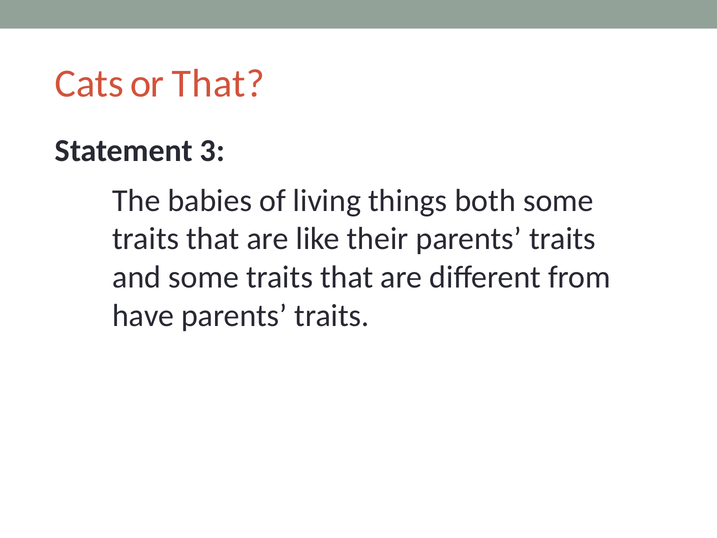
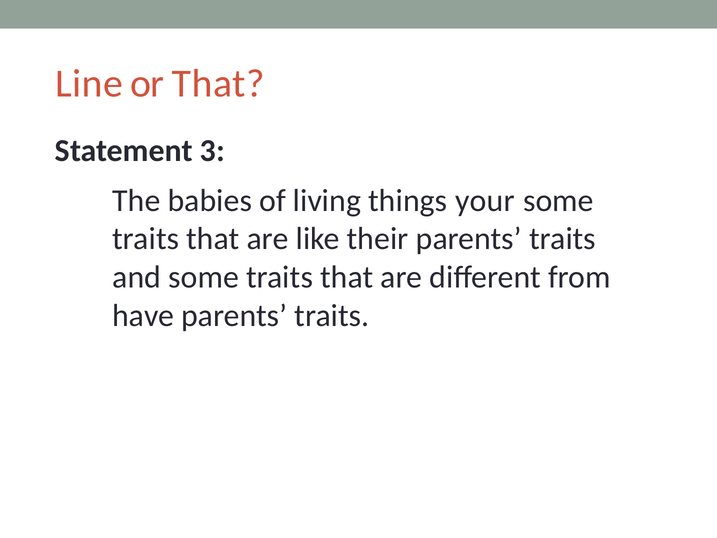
Cats: Cats -> Line (89, 83)
both: both -> your (485, 201)
